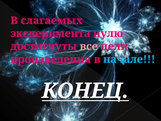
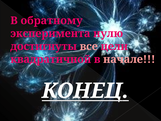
слагаемых: слагаемых -> обратному (52, 21)
произведения: произведения -> квадратичной (51, 59)
начале colour: light blue -> pink (129, 59)
